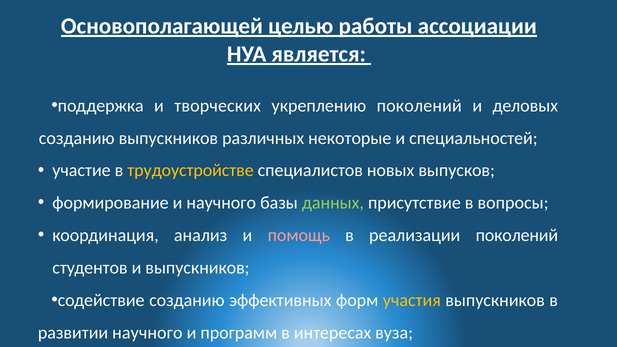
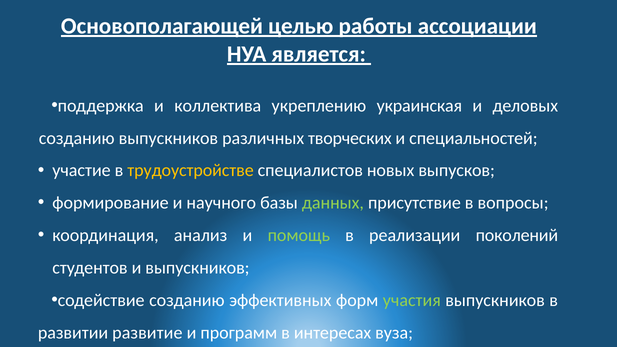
творческих: творческих -> коллектива (218, 106)
укреплению поколений: поколений -> украинская (419, 106)
некоторые: некоторые -> творческих (350, 138)
помощь colour: pink -> light green (299, 235)
участия colour: yellow -> light green (412, 300)
развитии научного: научного -> развитие (147, 333)
